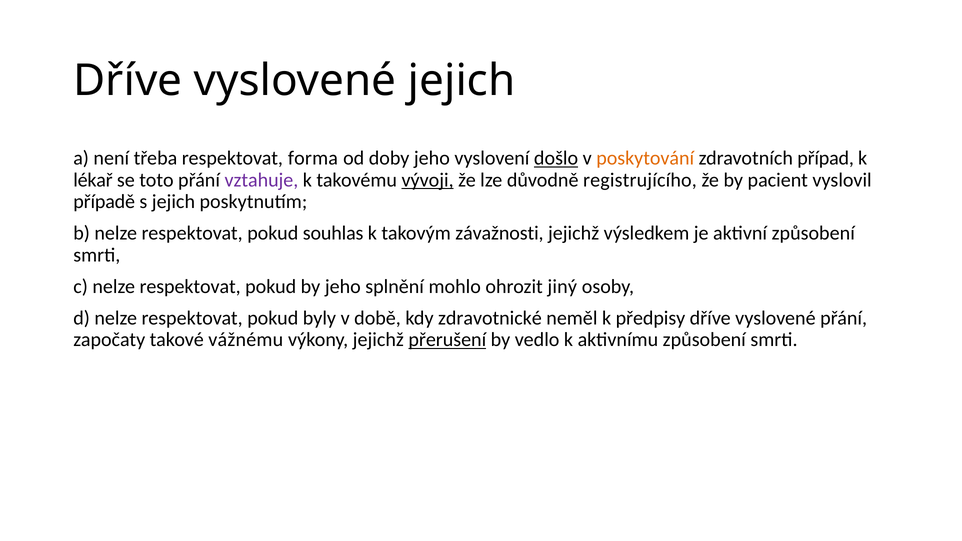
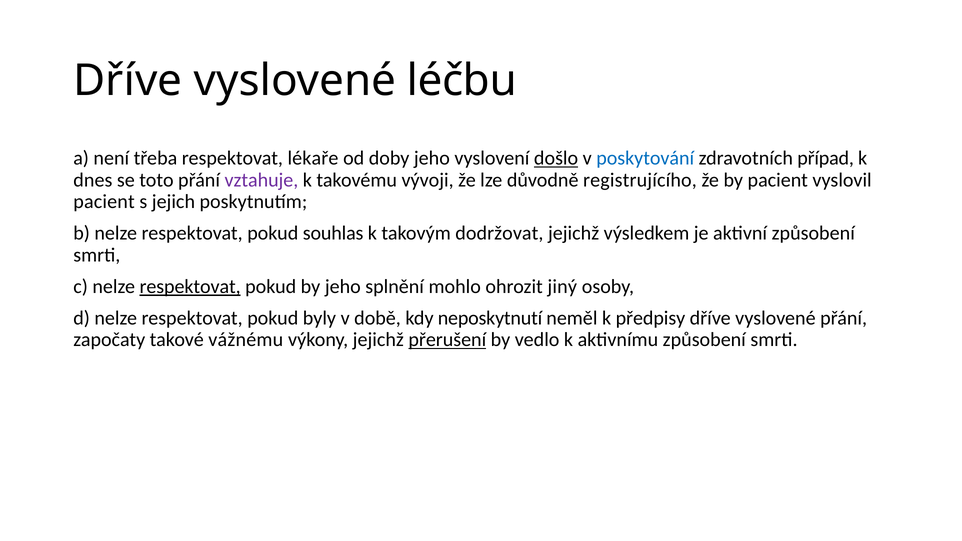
vyslovené jejich: jejich -> léčbu (462, 81)
forma: forma -> lékaře (313, 158)
poskytování colour: orange -> blue (645, 158)
lékař: lékař -> dnes (93, 180)
vývoji underline: present -> none (428, 180)
případě: případě -> pacient (104, 202)
závažnosti: závažnosti -> dodržovat (499, 233)
respektovat underline: none -> present (190, 287)
zdravotnické: zdravotnické -> neposkytnutí (490, 318)
